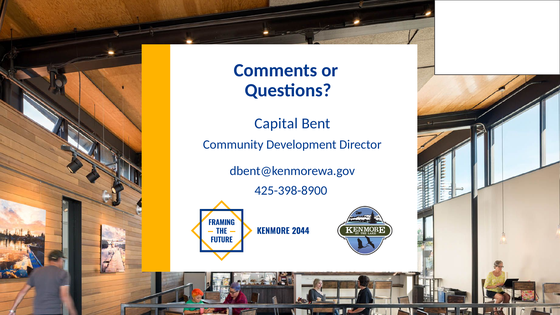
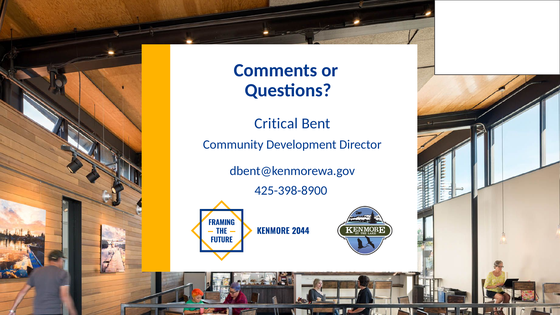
Capital: Capital -> Critical (276, 124)
